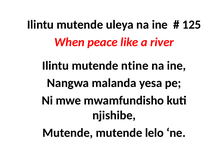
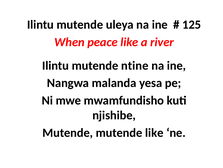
mutende lelo: lelo -> like (154, 132)
